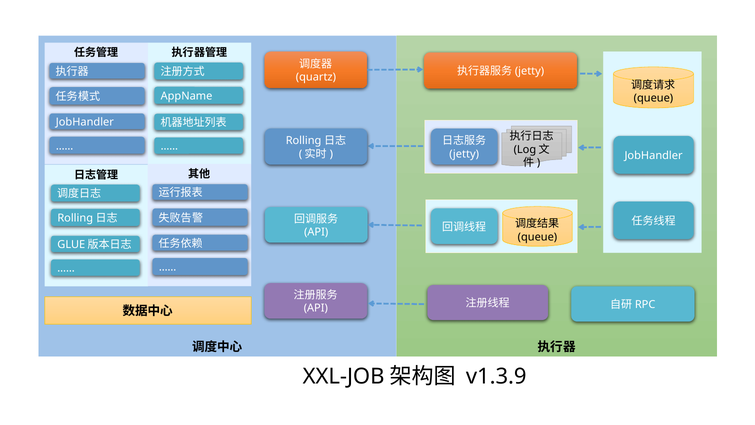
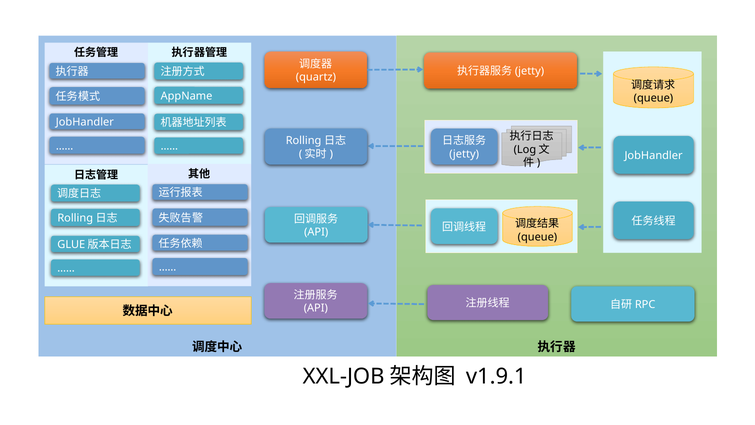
v1.3.9: v1.3.9 -> v1.9.1 (496, 376)
